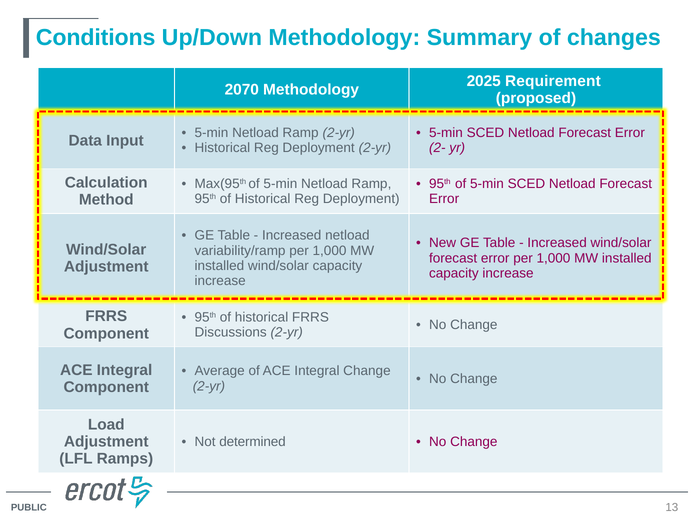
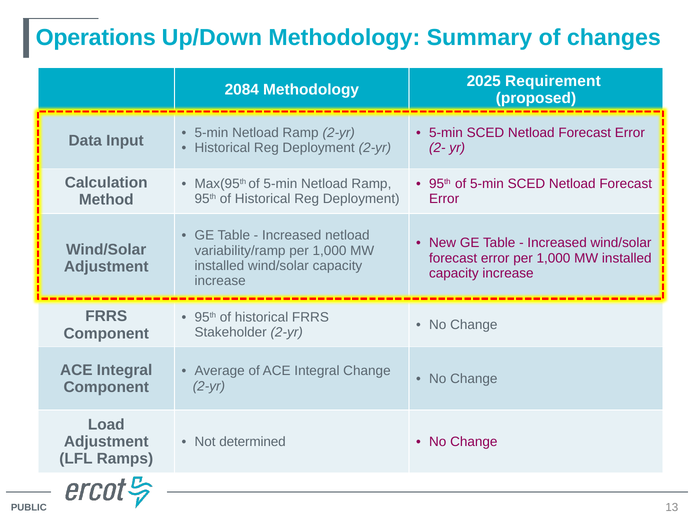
Conditions: Conditions -> Operations (96, 37)
2070: 2070 -> 2084 (242, 90)
Discussions: Discussions -> Stakeholder (231, 333)
